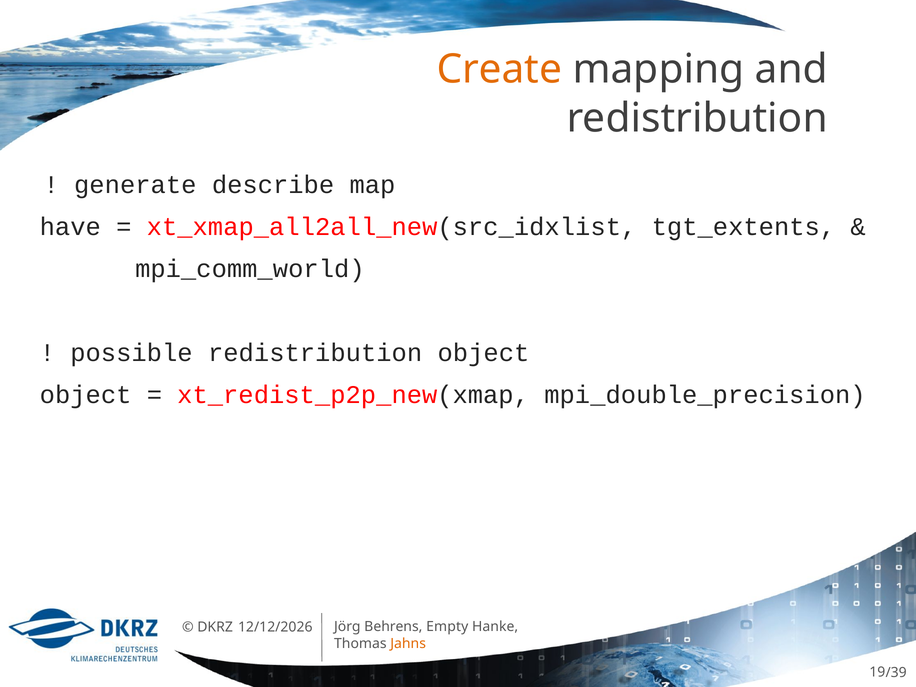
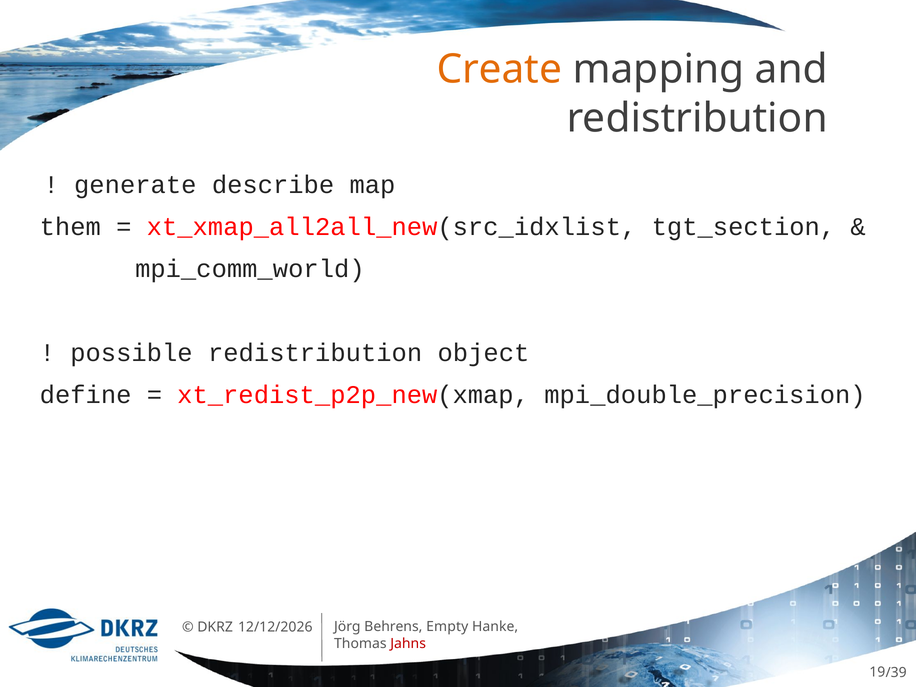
have: have -> them (70, 227)
tgt_extents: tgt_extents -> tgt_section (743, 227)
object: object -> define (86, 395)
Jahns colour: orange -> red (408, 644)
